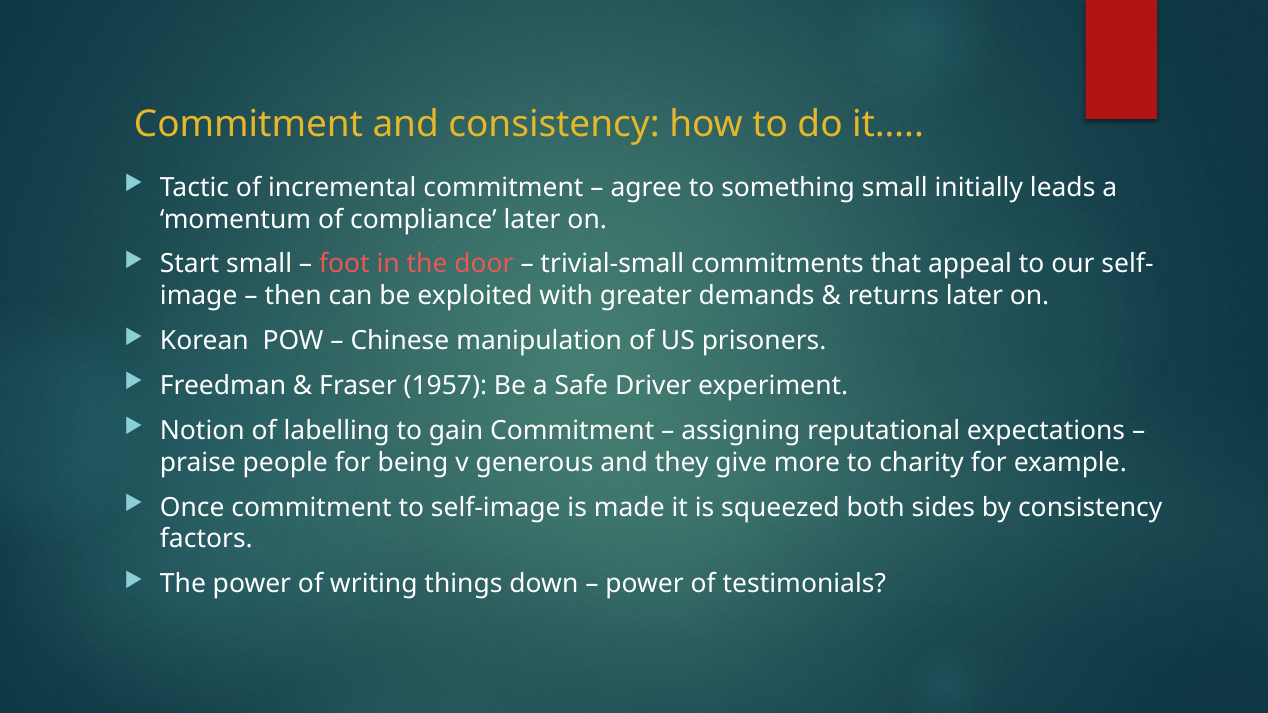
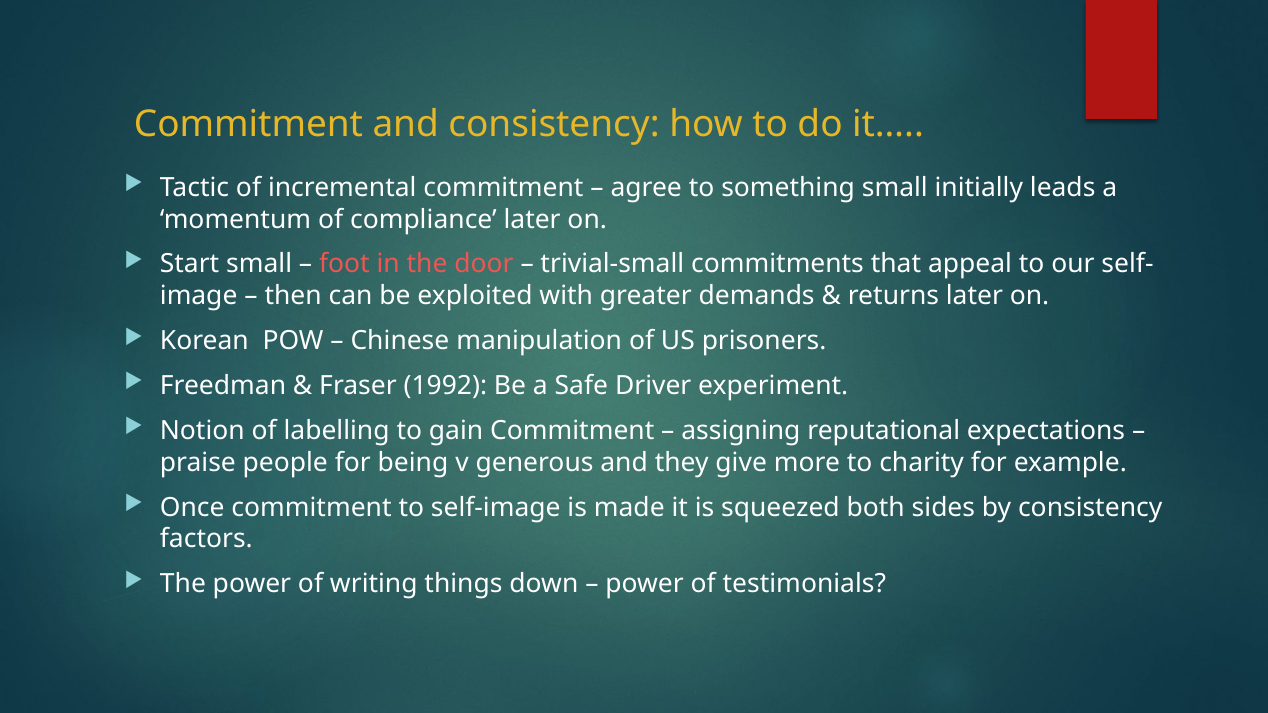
1957: 1957 -> 1992 (445, 386)
